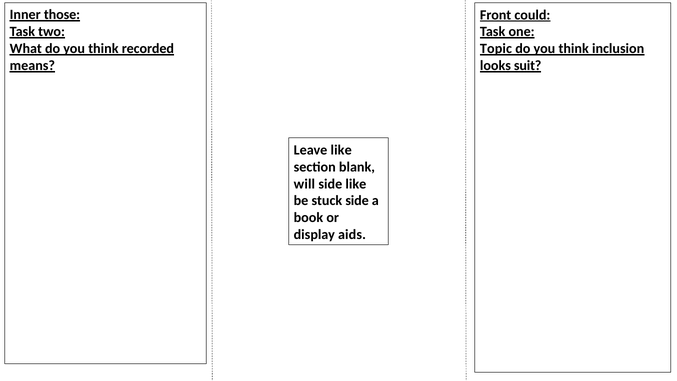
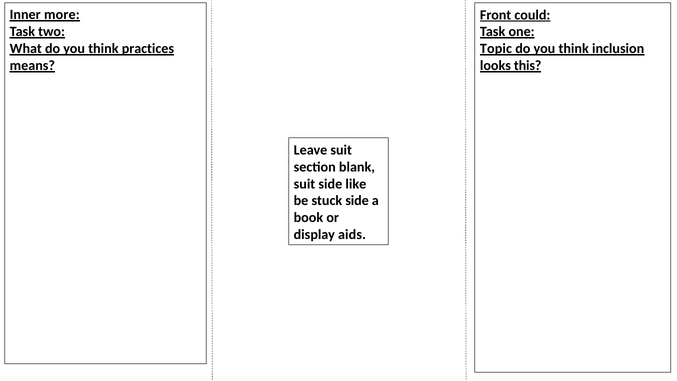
those: those -> more (62, 15)
recorded: recorded -> practices (148, 49)
suit: suit -> this (528, 66)
Leave like: like -> suit (341, 150)
will: will -> suit (304, 184)
